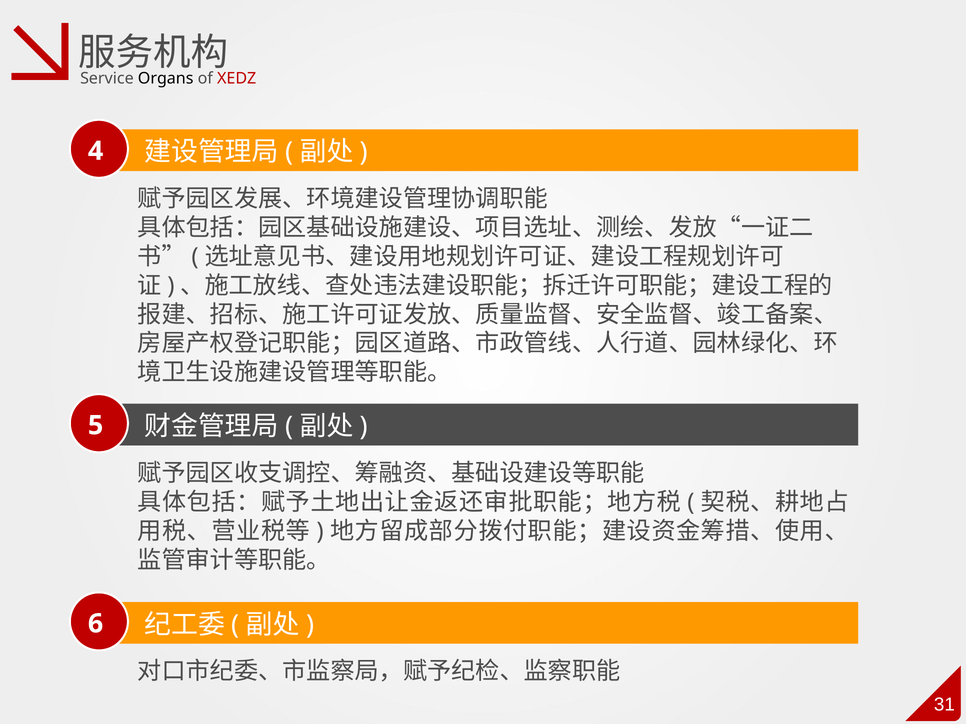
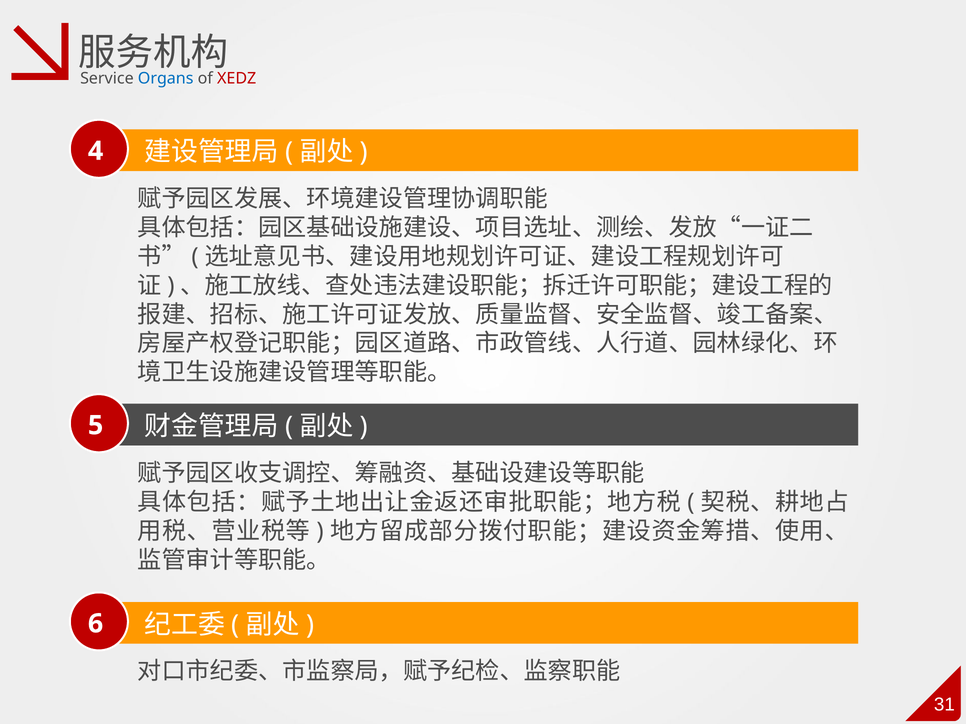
Organs colour: black -> blue (166, 79)
